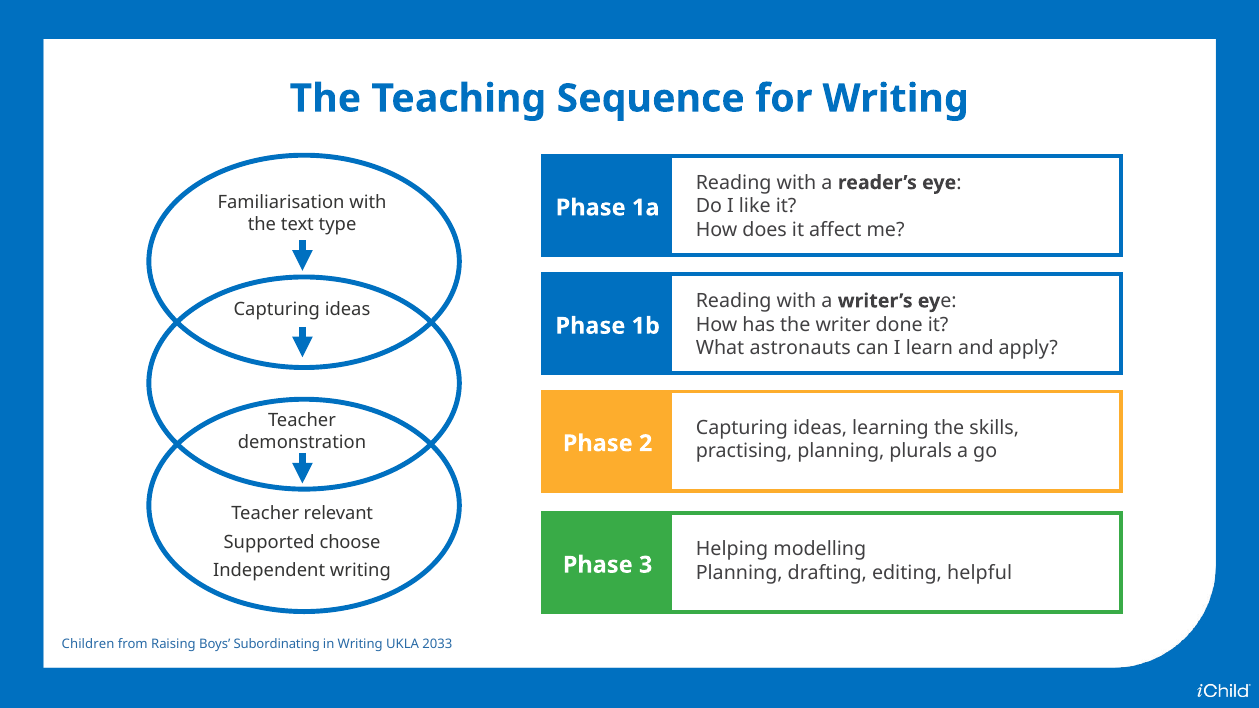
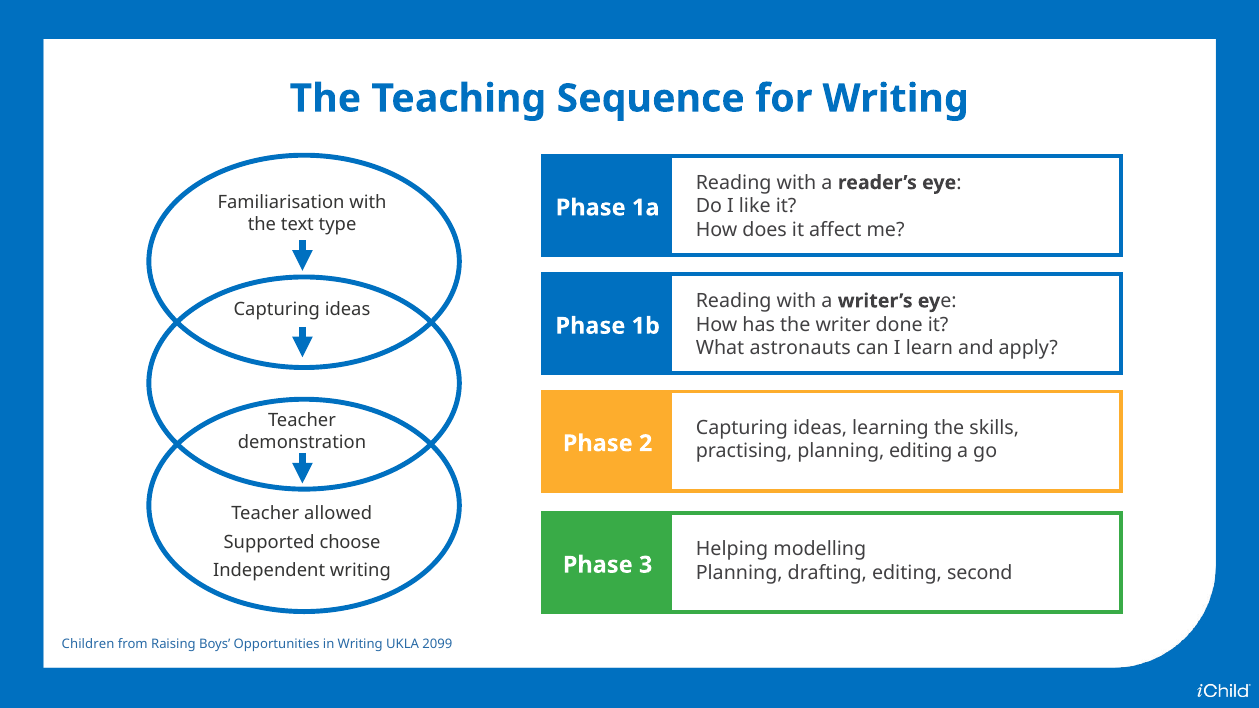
planning plurals: plurals -> editing (921, 451)
relevant: relevant -> allowed (338, 514)
helpful: helpful -> second (980, 573)
Subordinating: Subordinating -> Opportunities (277, 645)
2033: 2033 -> 2099 (437, 645)
